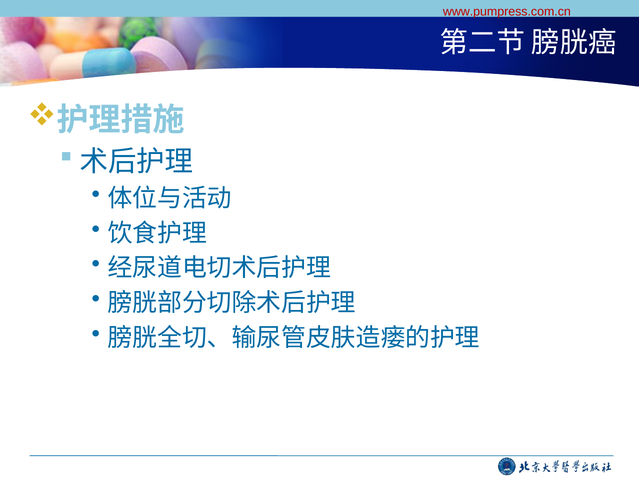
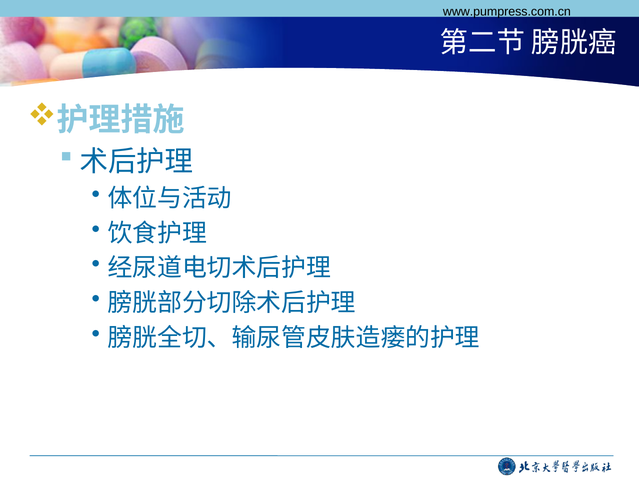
www.pumpress.com.cn colour: red -> black (507, 11)
